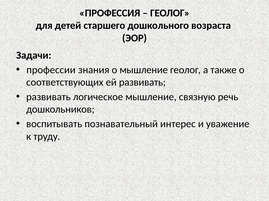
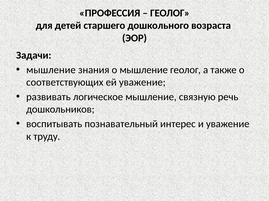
профессии: профессии -> мышление (51, 70)
ей развивать: развивать -> уважение (142, 83)
